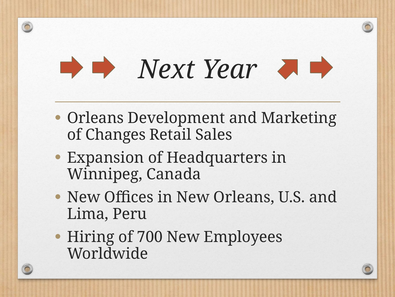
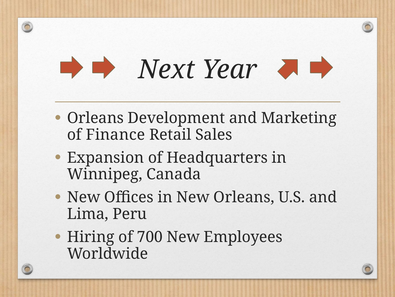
Changes: Changes -> Finance (115, 134)
